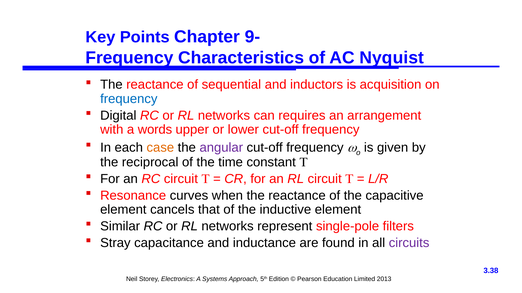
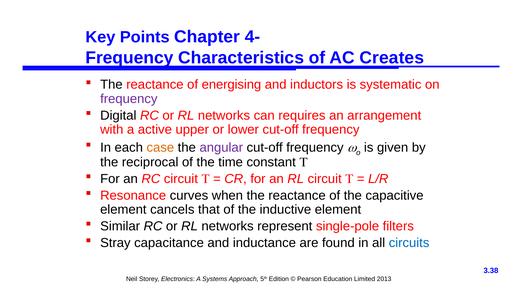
9-: 9- -> 4- (253, 37)
Nyquist: Nyquist -> Creates (392, 58)
sequential: sequential -> energising (231, 85)
acquisition: acquisition -> systematic (391, 85)
frequency colour: blue -> purple (129, 99)
words: words -> active (155, 130)
circuits colour: purple -> blue (409, 243)
